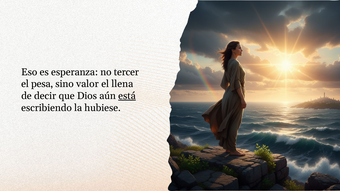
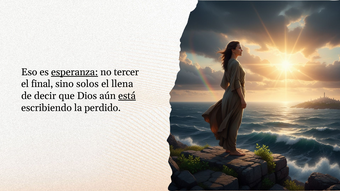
esperanza underline: none -> present (75, 72)
pesa: pesa -> final (42, 84)
valor: valor -> solos (87, 84)
hubiese: hubiese -> perdido (103, 108)
